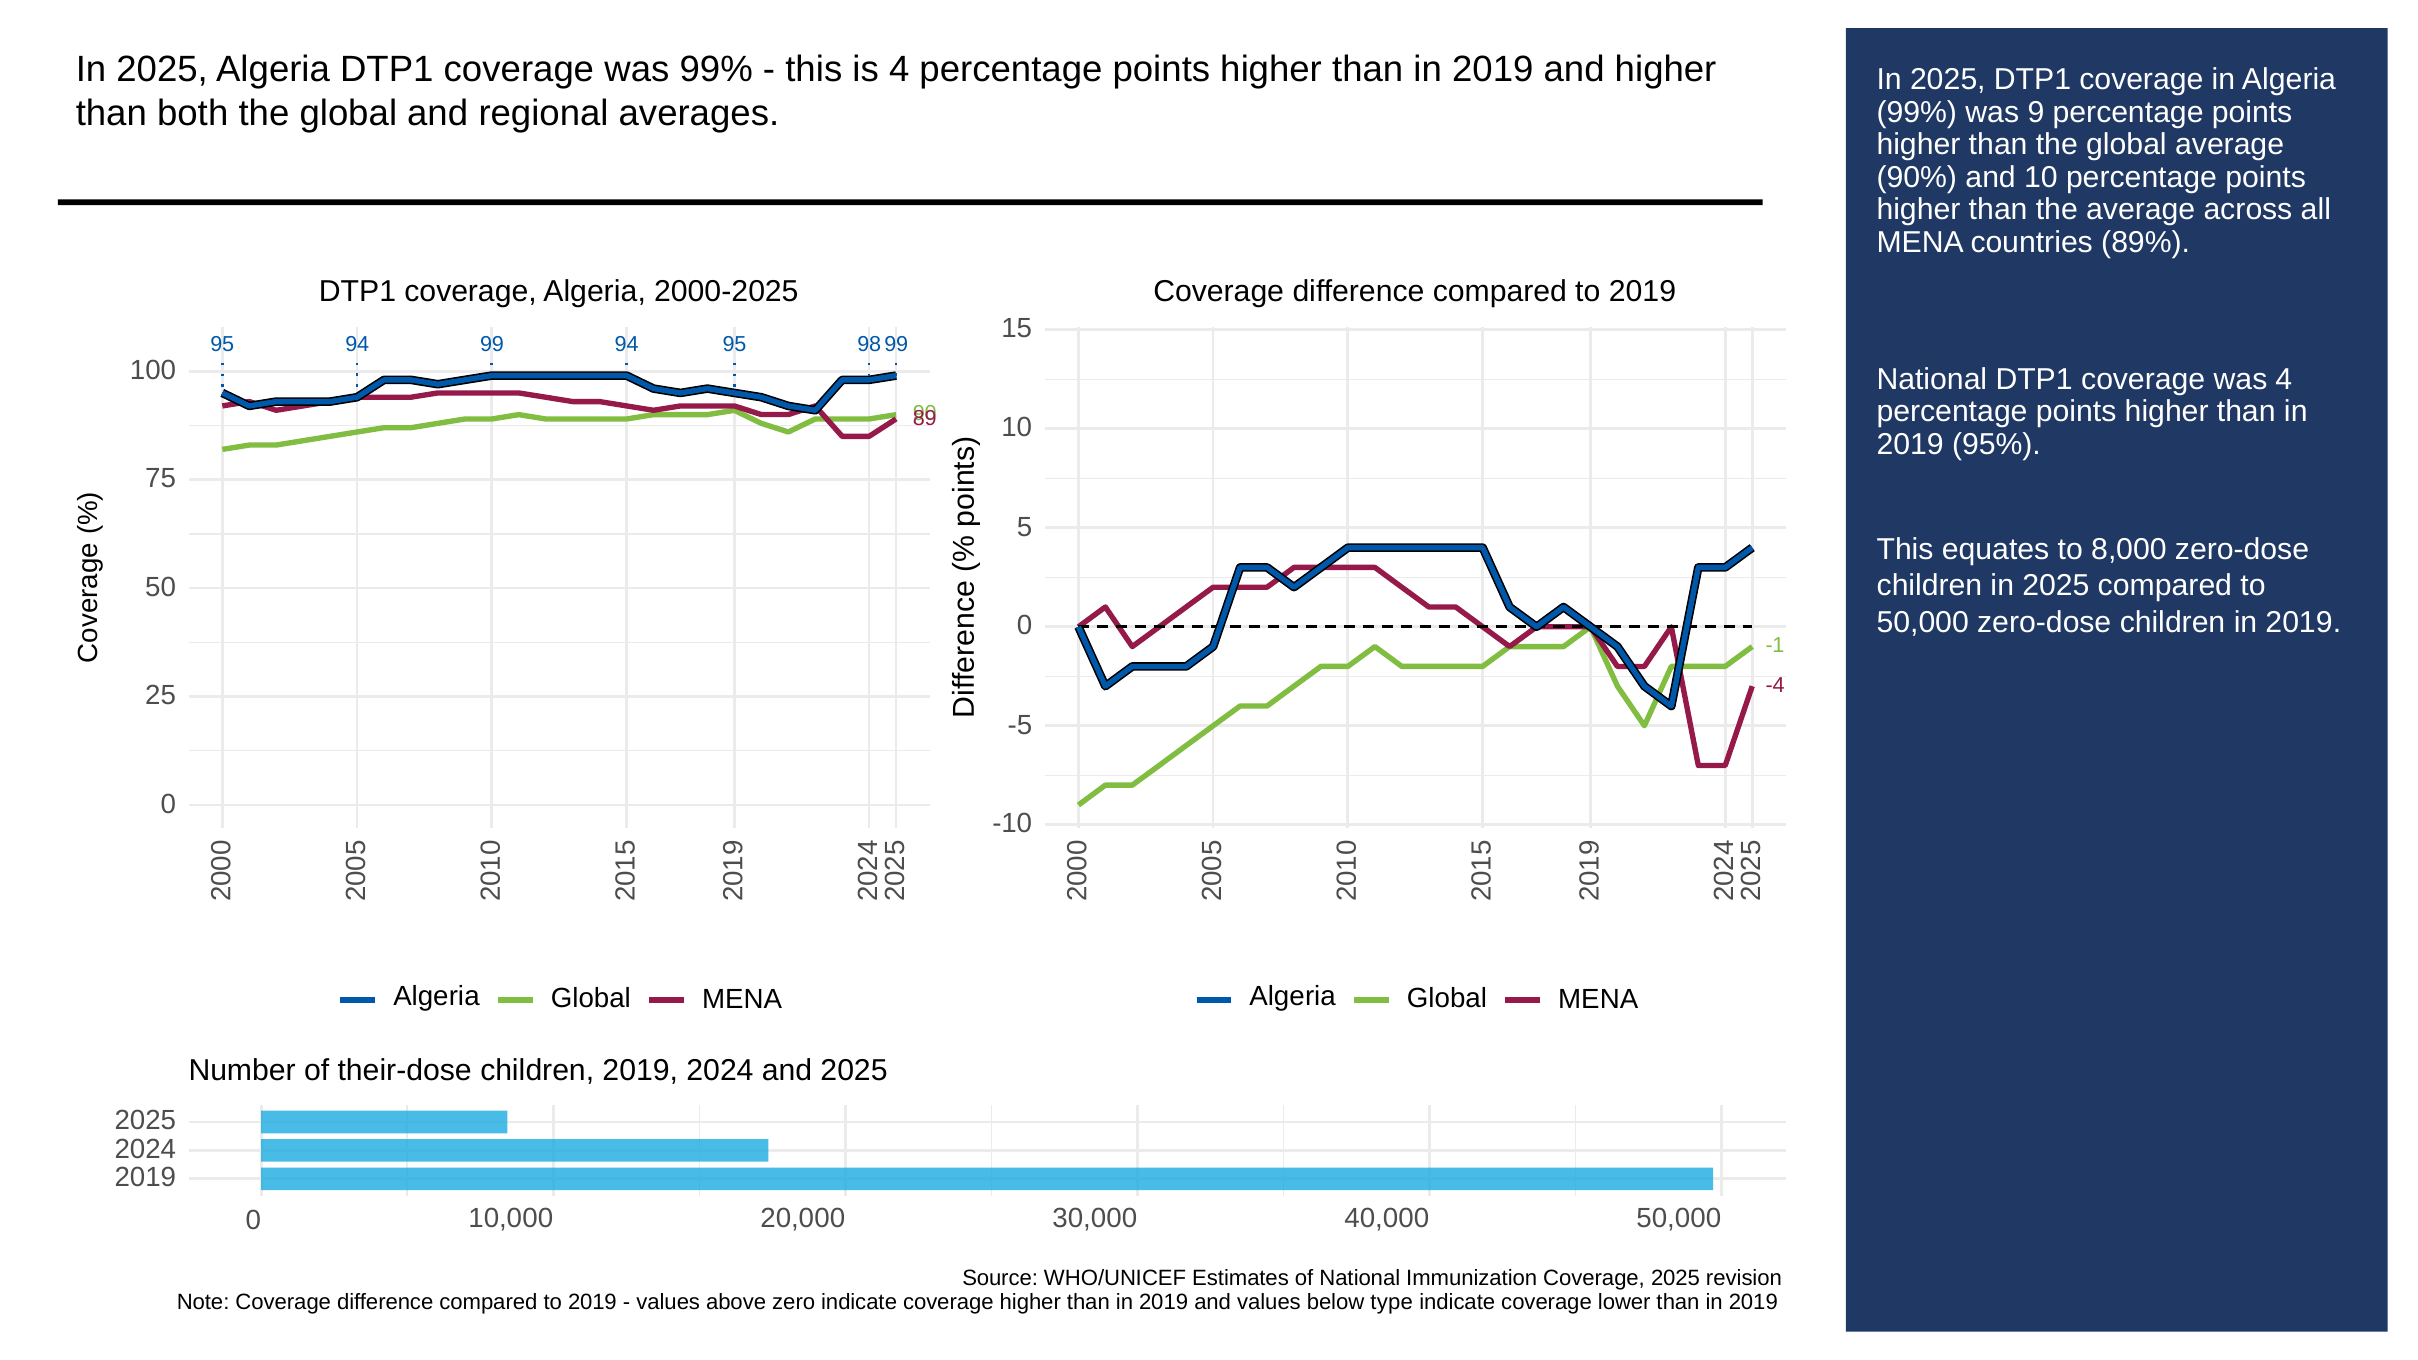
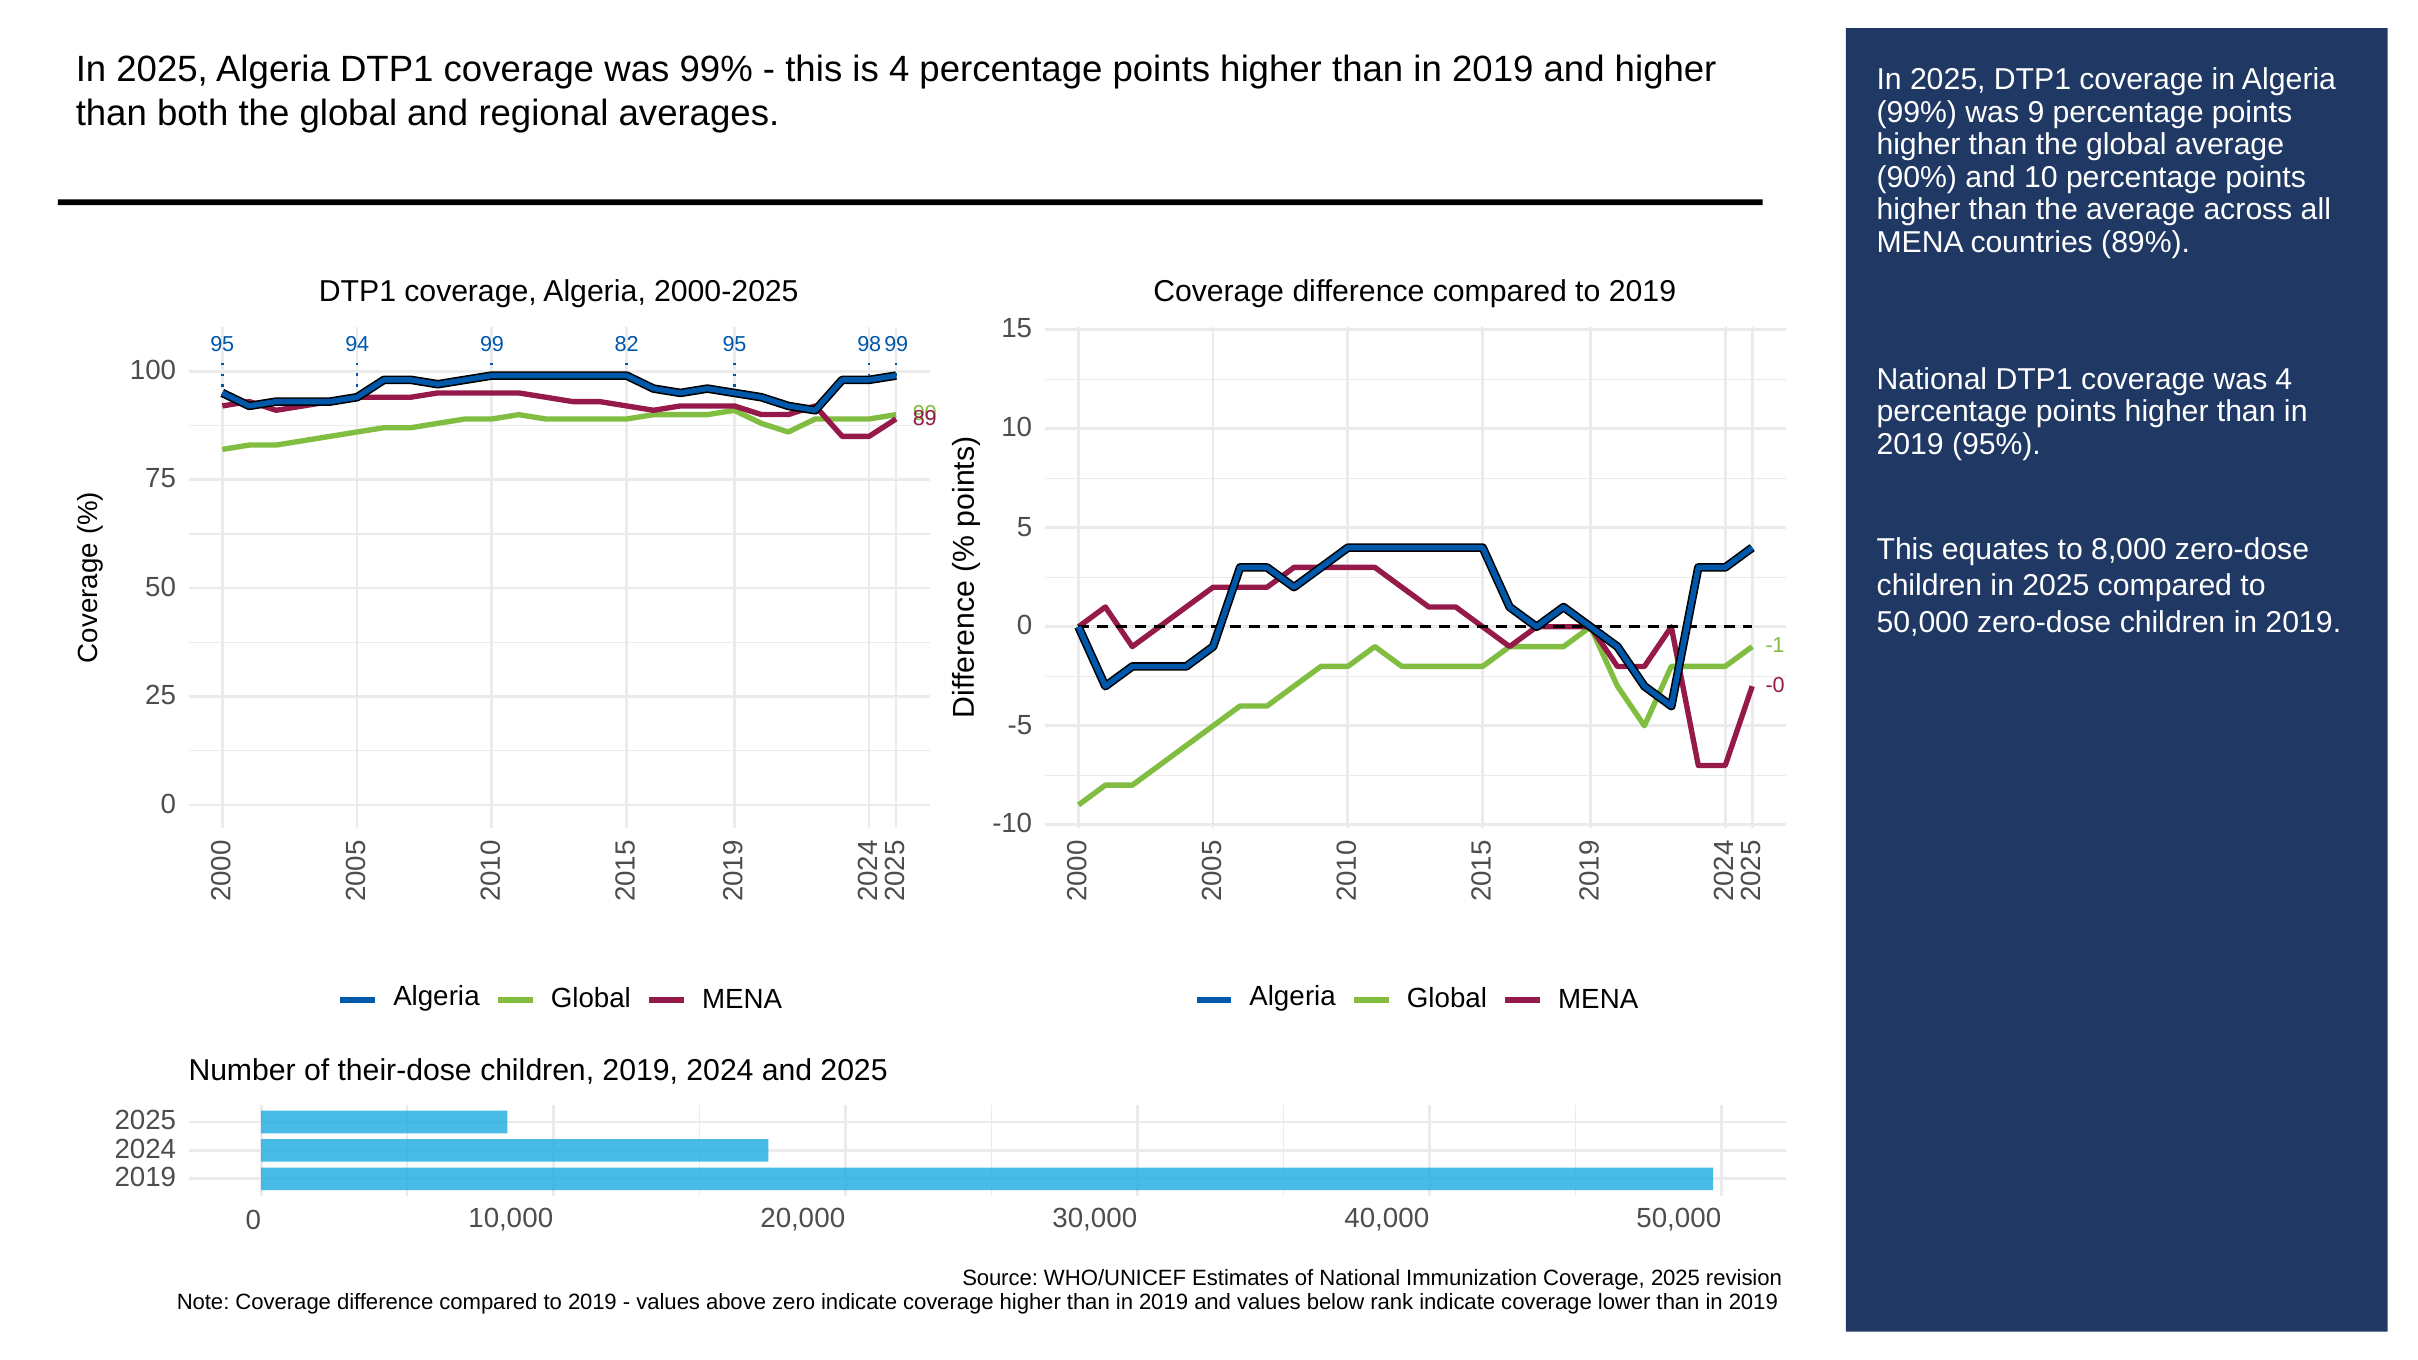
99 94: 94 -> 82 (627, 344)
-4: -4 -> -0 (1775, 685)
type: type -> rank (1392, 1302)
